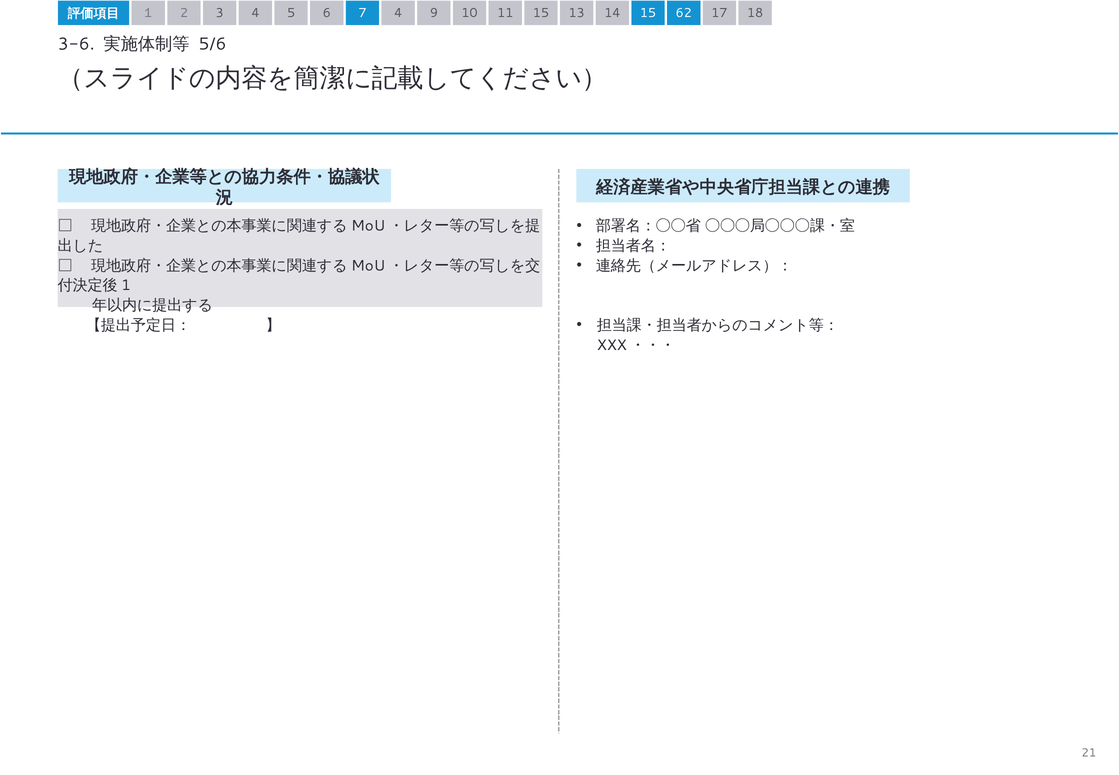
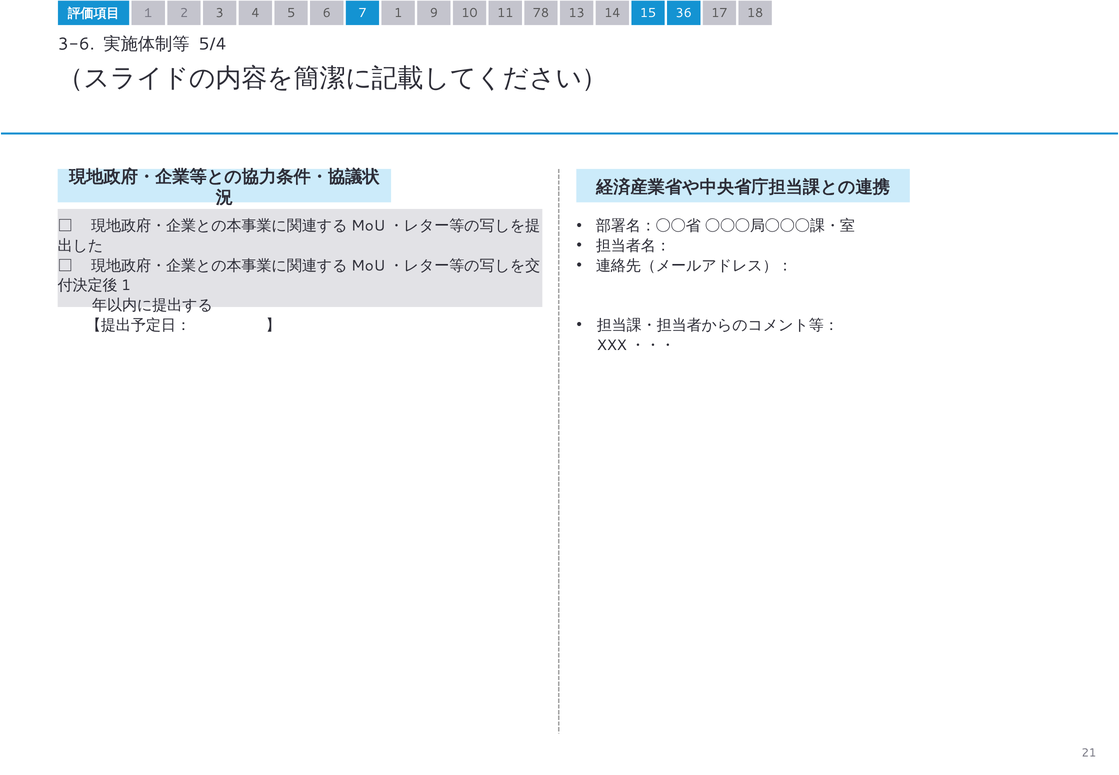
6 4: 4 -> 1 (398, 13)
11 15: 15 -> 78 (541, 13)
62: 62 -> 36 (684, 13)
5/6: 5/6 -> 5/4 (213, 44)
